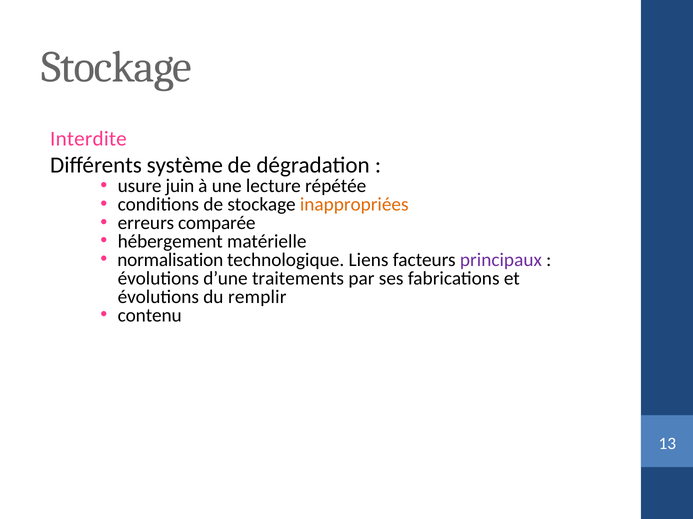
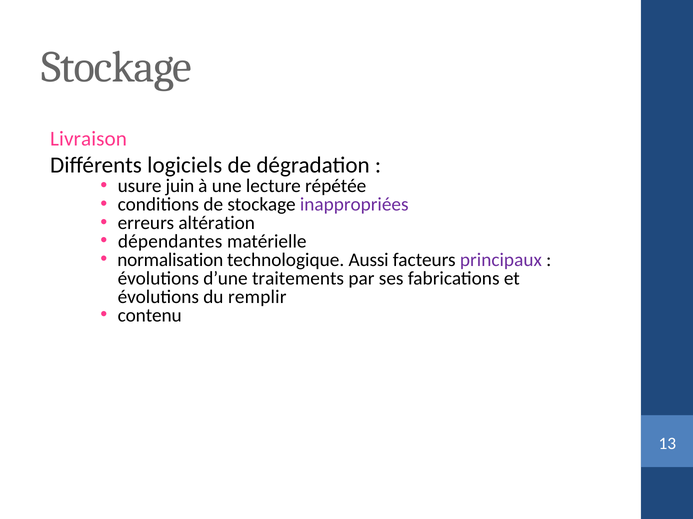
Interdite: Interdite -> Livraison (89, 139)
système: système -> logiciels (185, 166)
inappropriées colour: orange -> purple (354, 205)
comparée: comparée -> altération (217, 223)
hébergement: hébergement -> dépendantes (170, 242)
Liens: Liens -> Aussi (369, 260)
